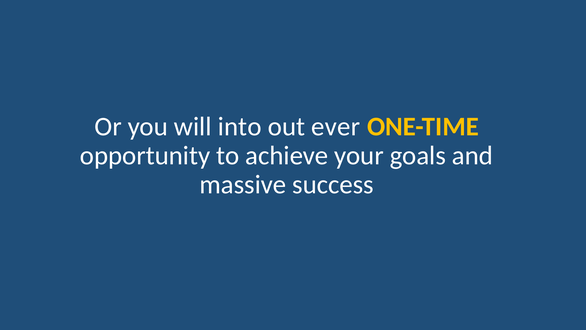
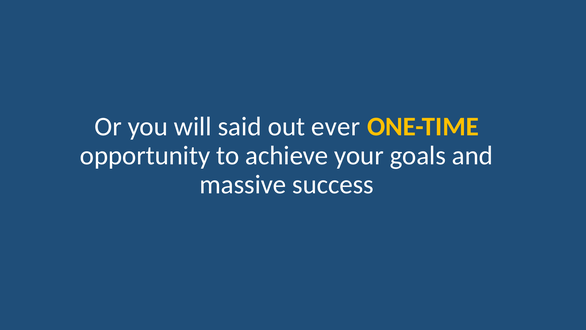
into: into -> said (240, 127)
